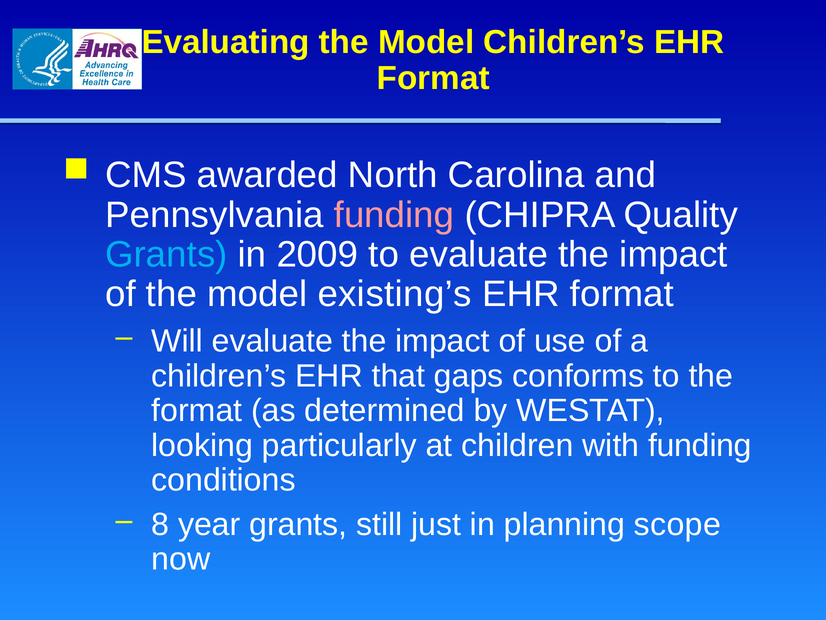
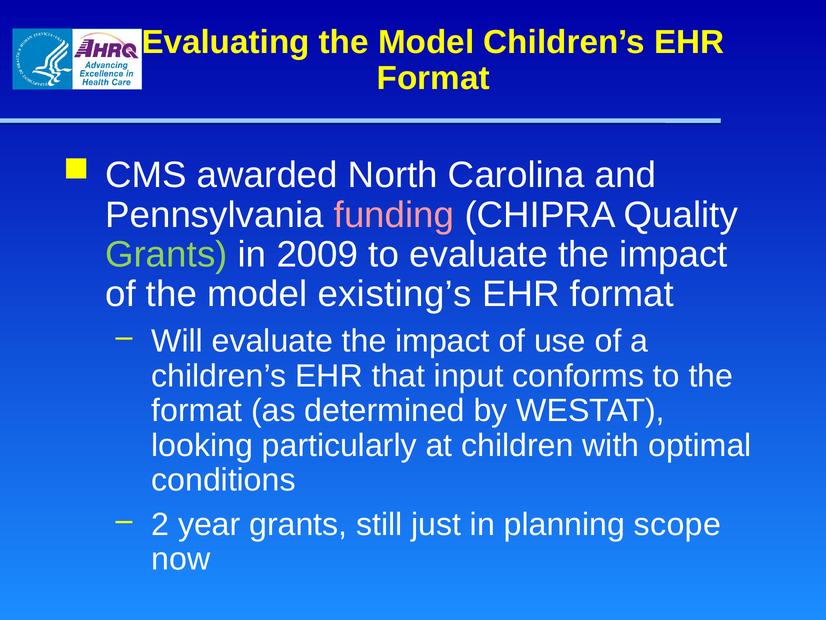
Grants colour: light blue -> light green (166, 254)
gaps: gaps -> input (469, 376)
with funding: funding -> optimal (700, 445)
8: 8 -> 2 (160, 524)
